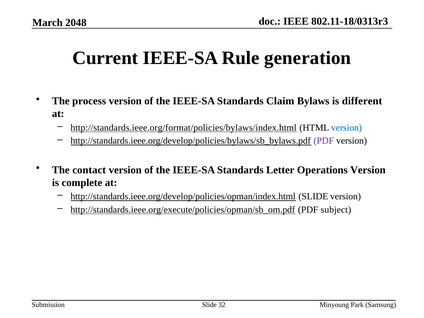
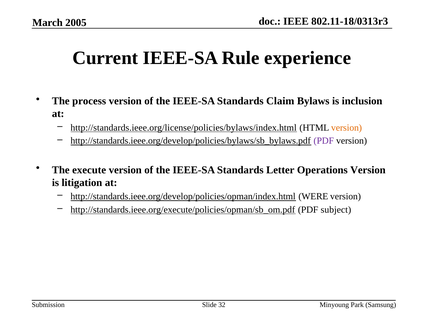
2048: 2048 -> 2005 (76, 23)
generation: generation -> experience (308, 58)
different: different -> inclusion (362, 101)
http://standards.ieee.org/format/policies/bylaws/index.html: http://standards.ieee.org/format/policies/bylaws/index.html -> http://standards.ieee.org/license/policies/bylaws/index.html (184, 128)
version colour: blue -> orange (347, 128)
contact: contact -> execute (89, 170)
complete: complete -> litigation (82, 183)
http://standards.ieee.org/develop/policies/opman/index.html SLIDE: SLIDE -> WERE (313, 196)
